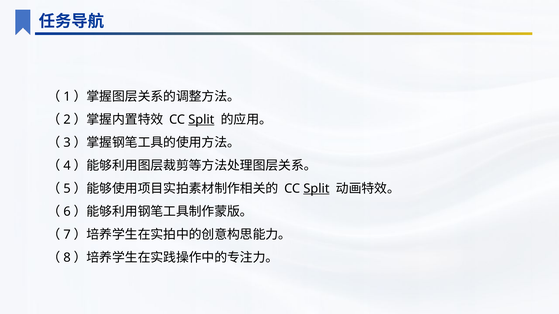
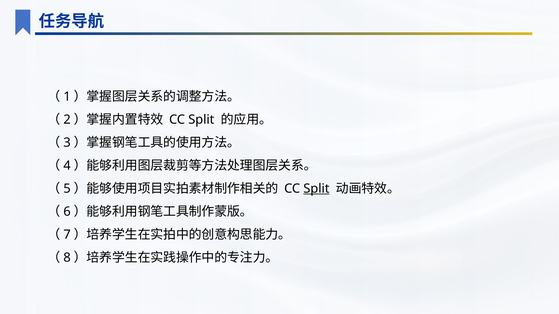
Split underline: present -> none (201, 120)
